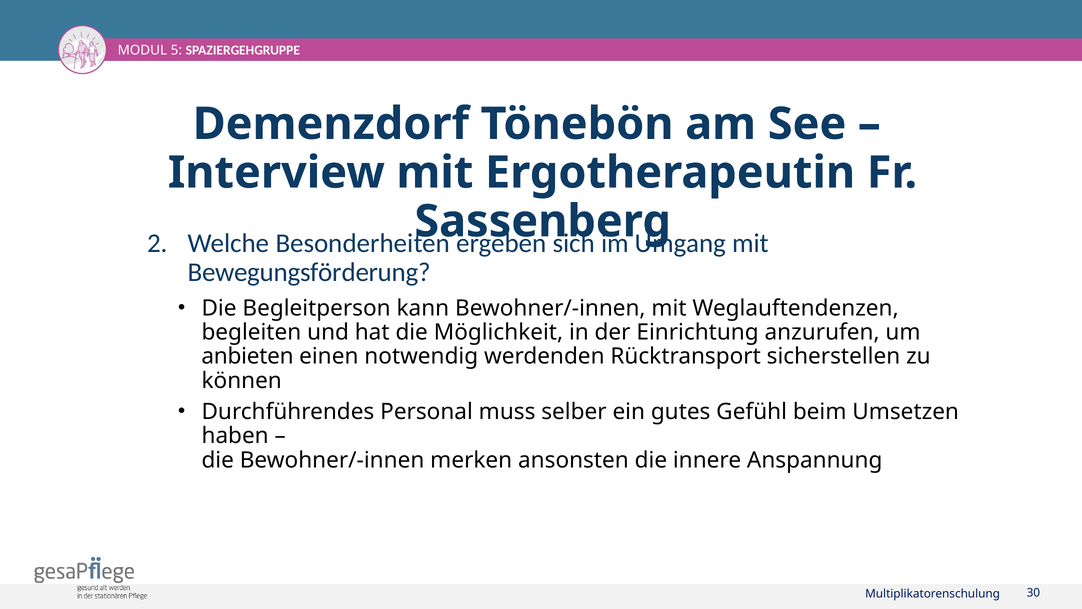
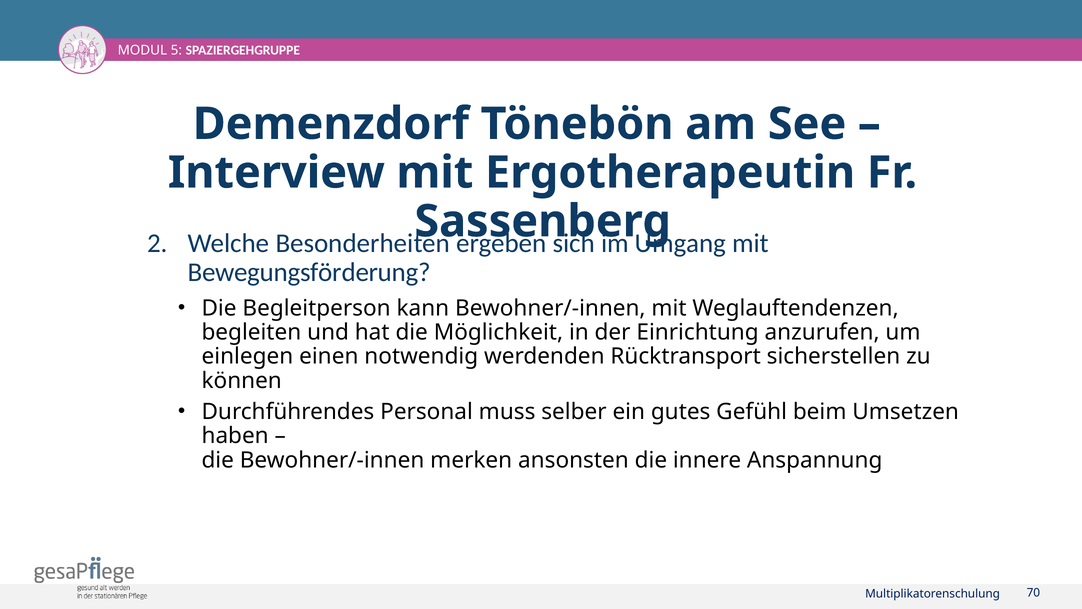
anbieten: anbieten -> einlegen (247, 356)
30: 30 -> 70 (1033, 592)
